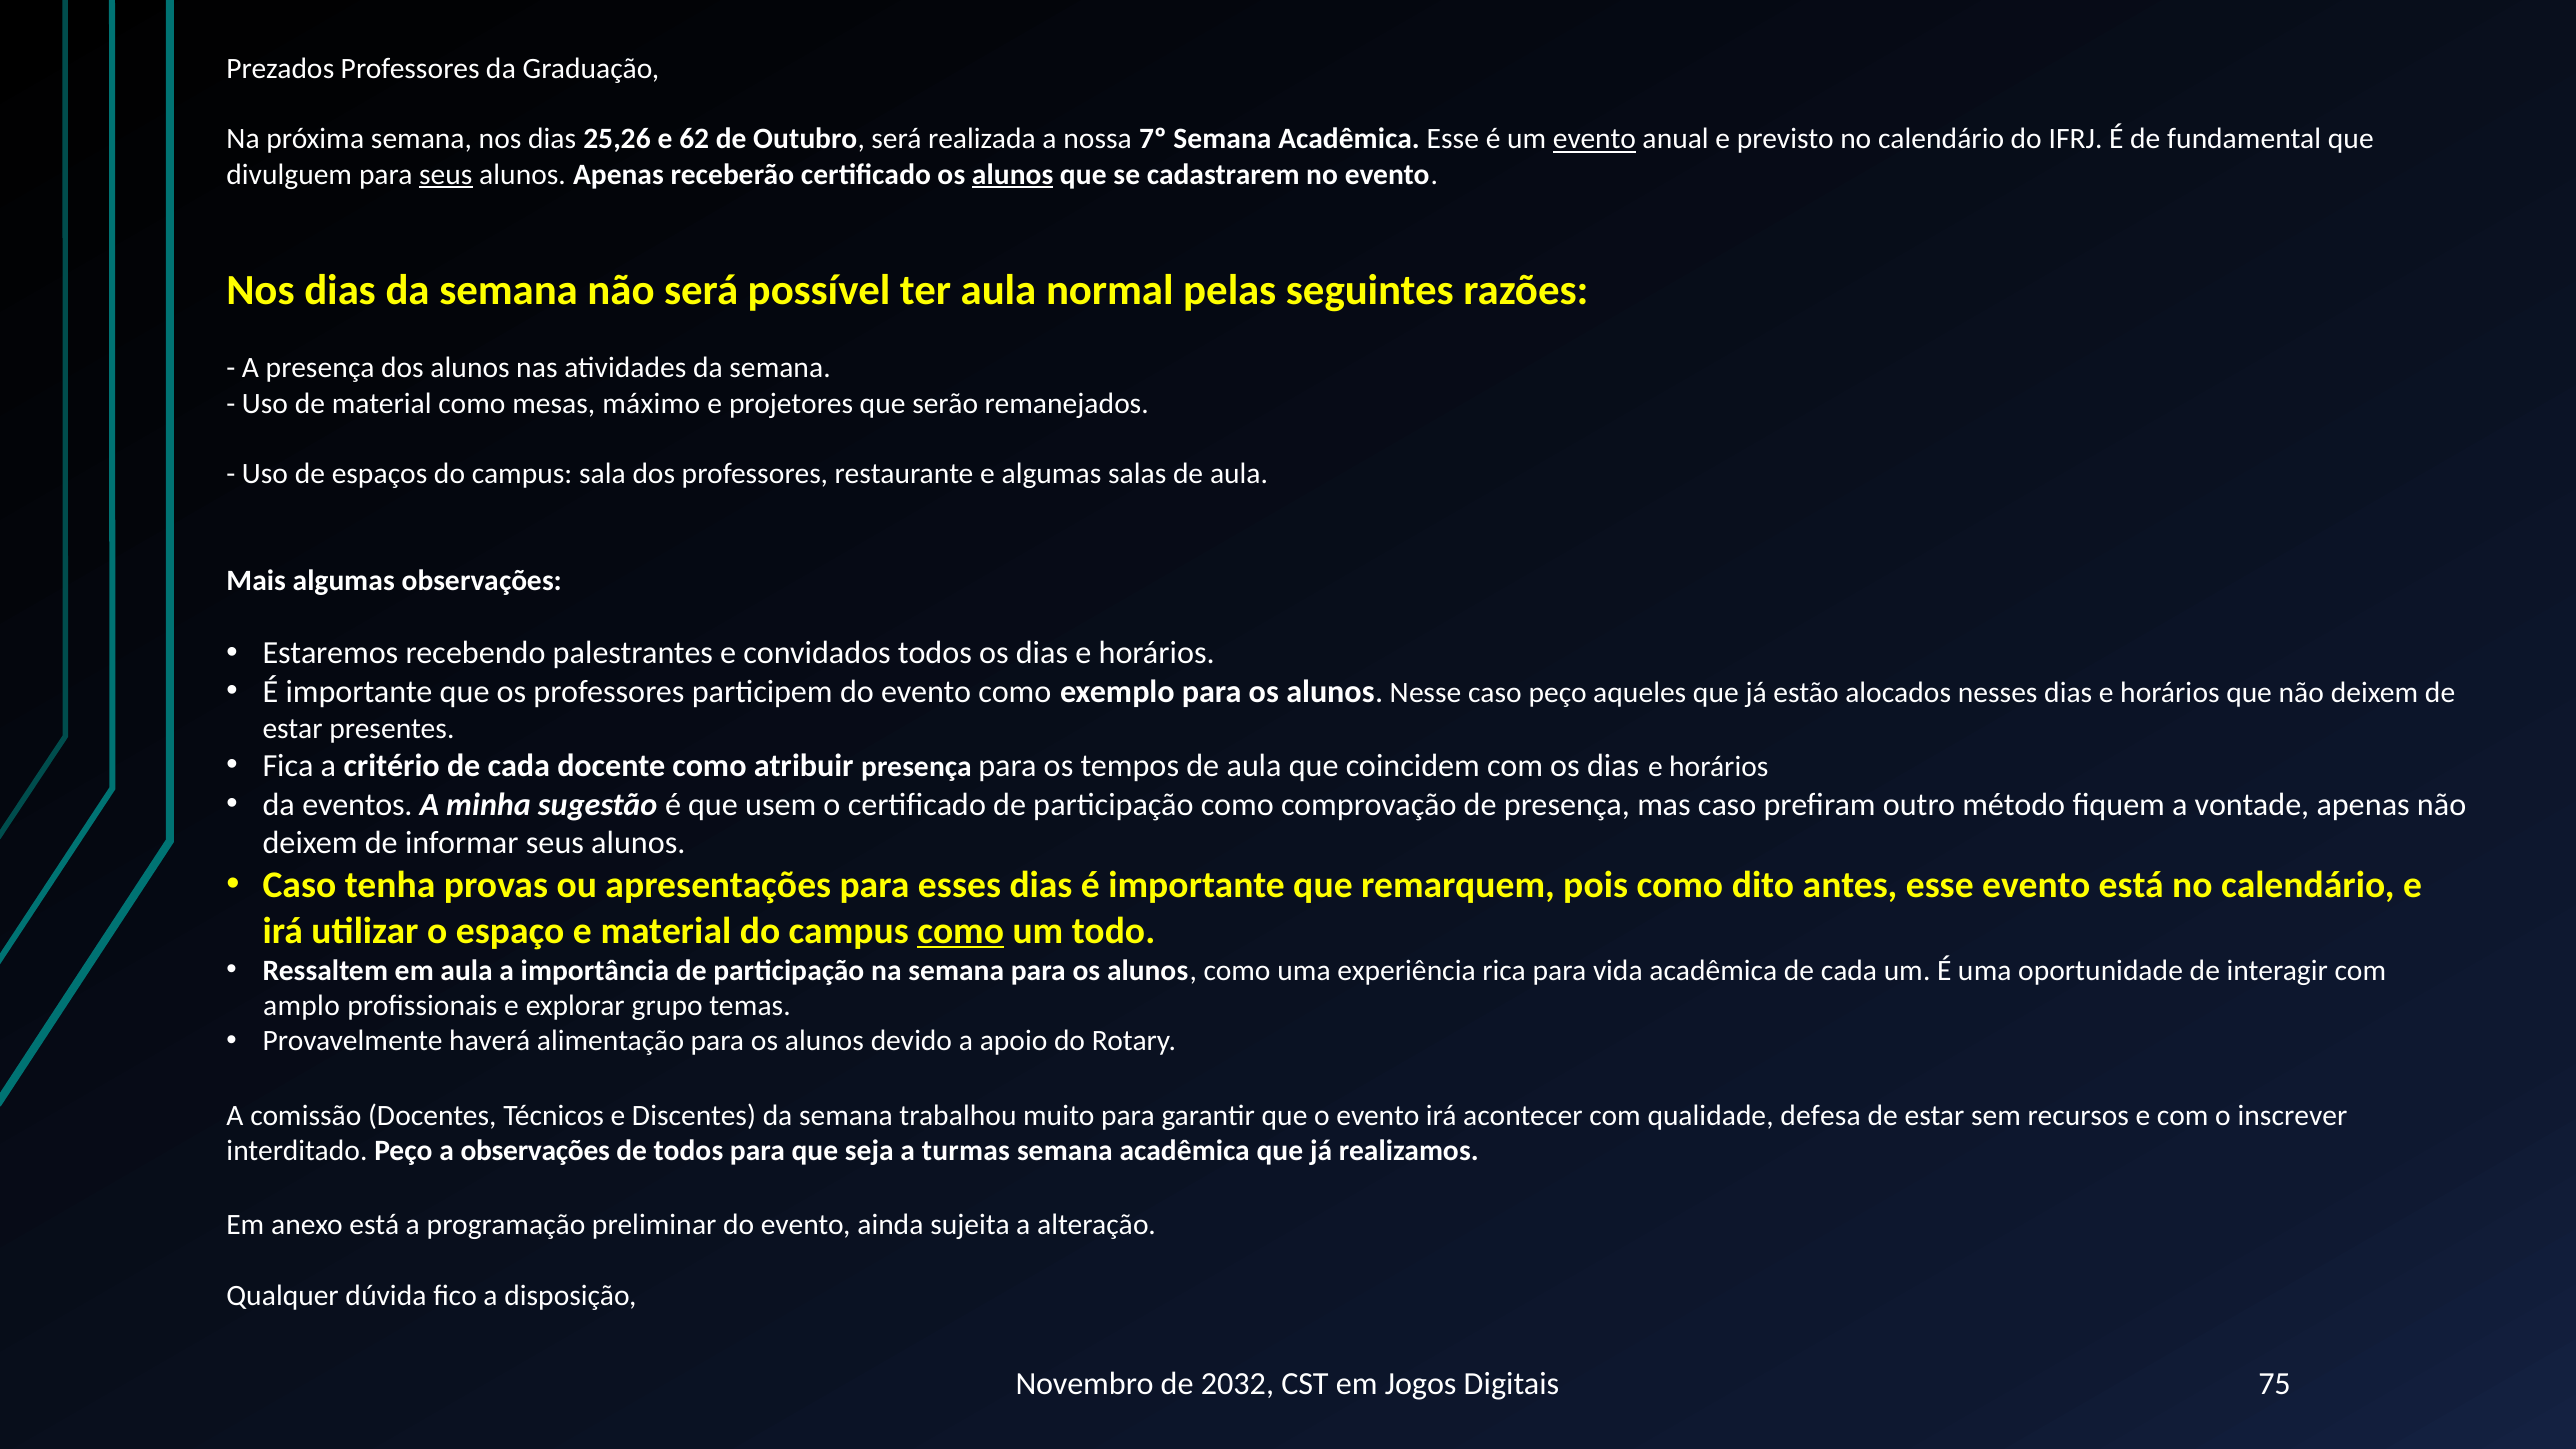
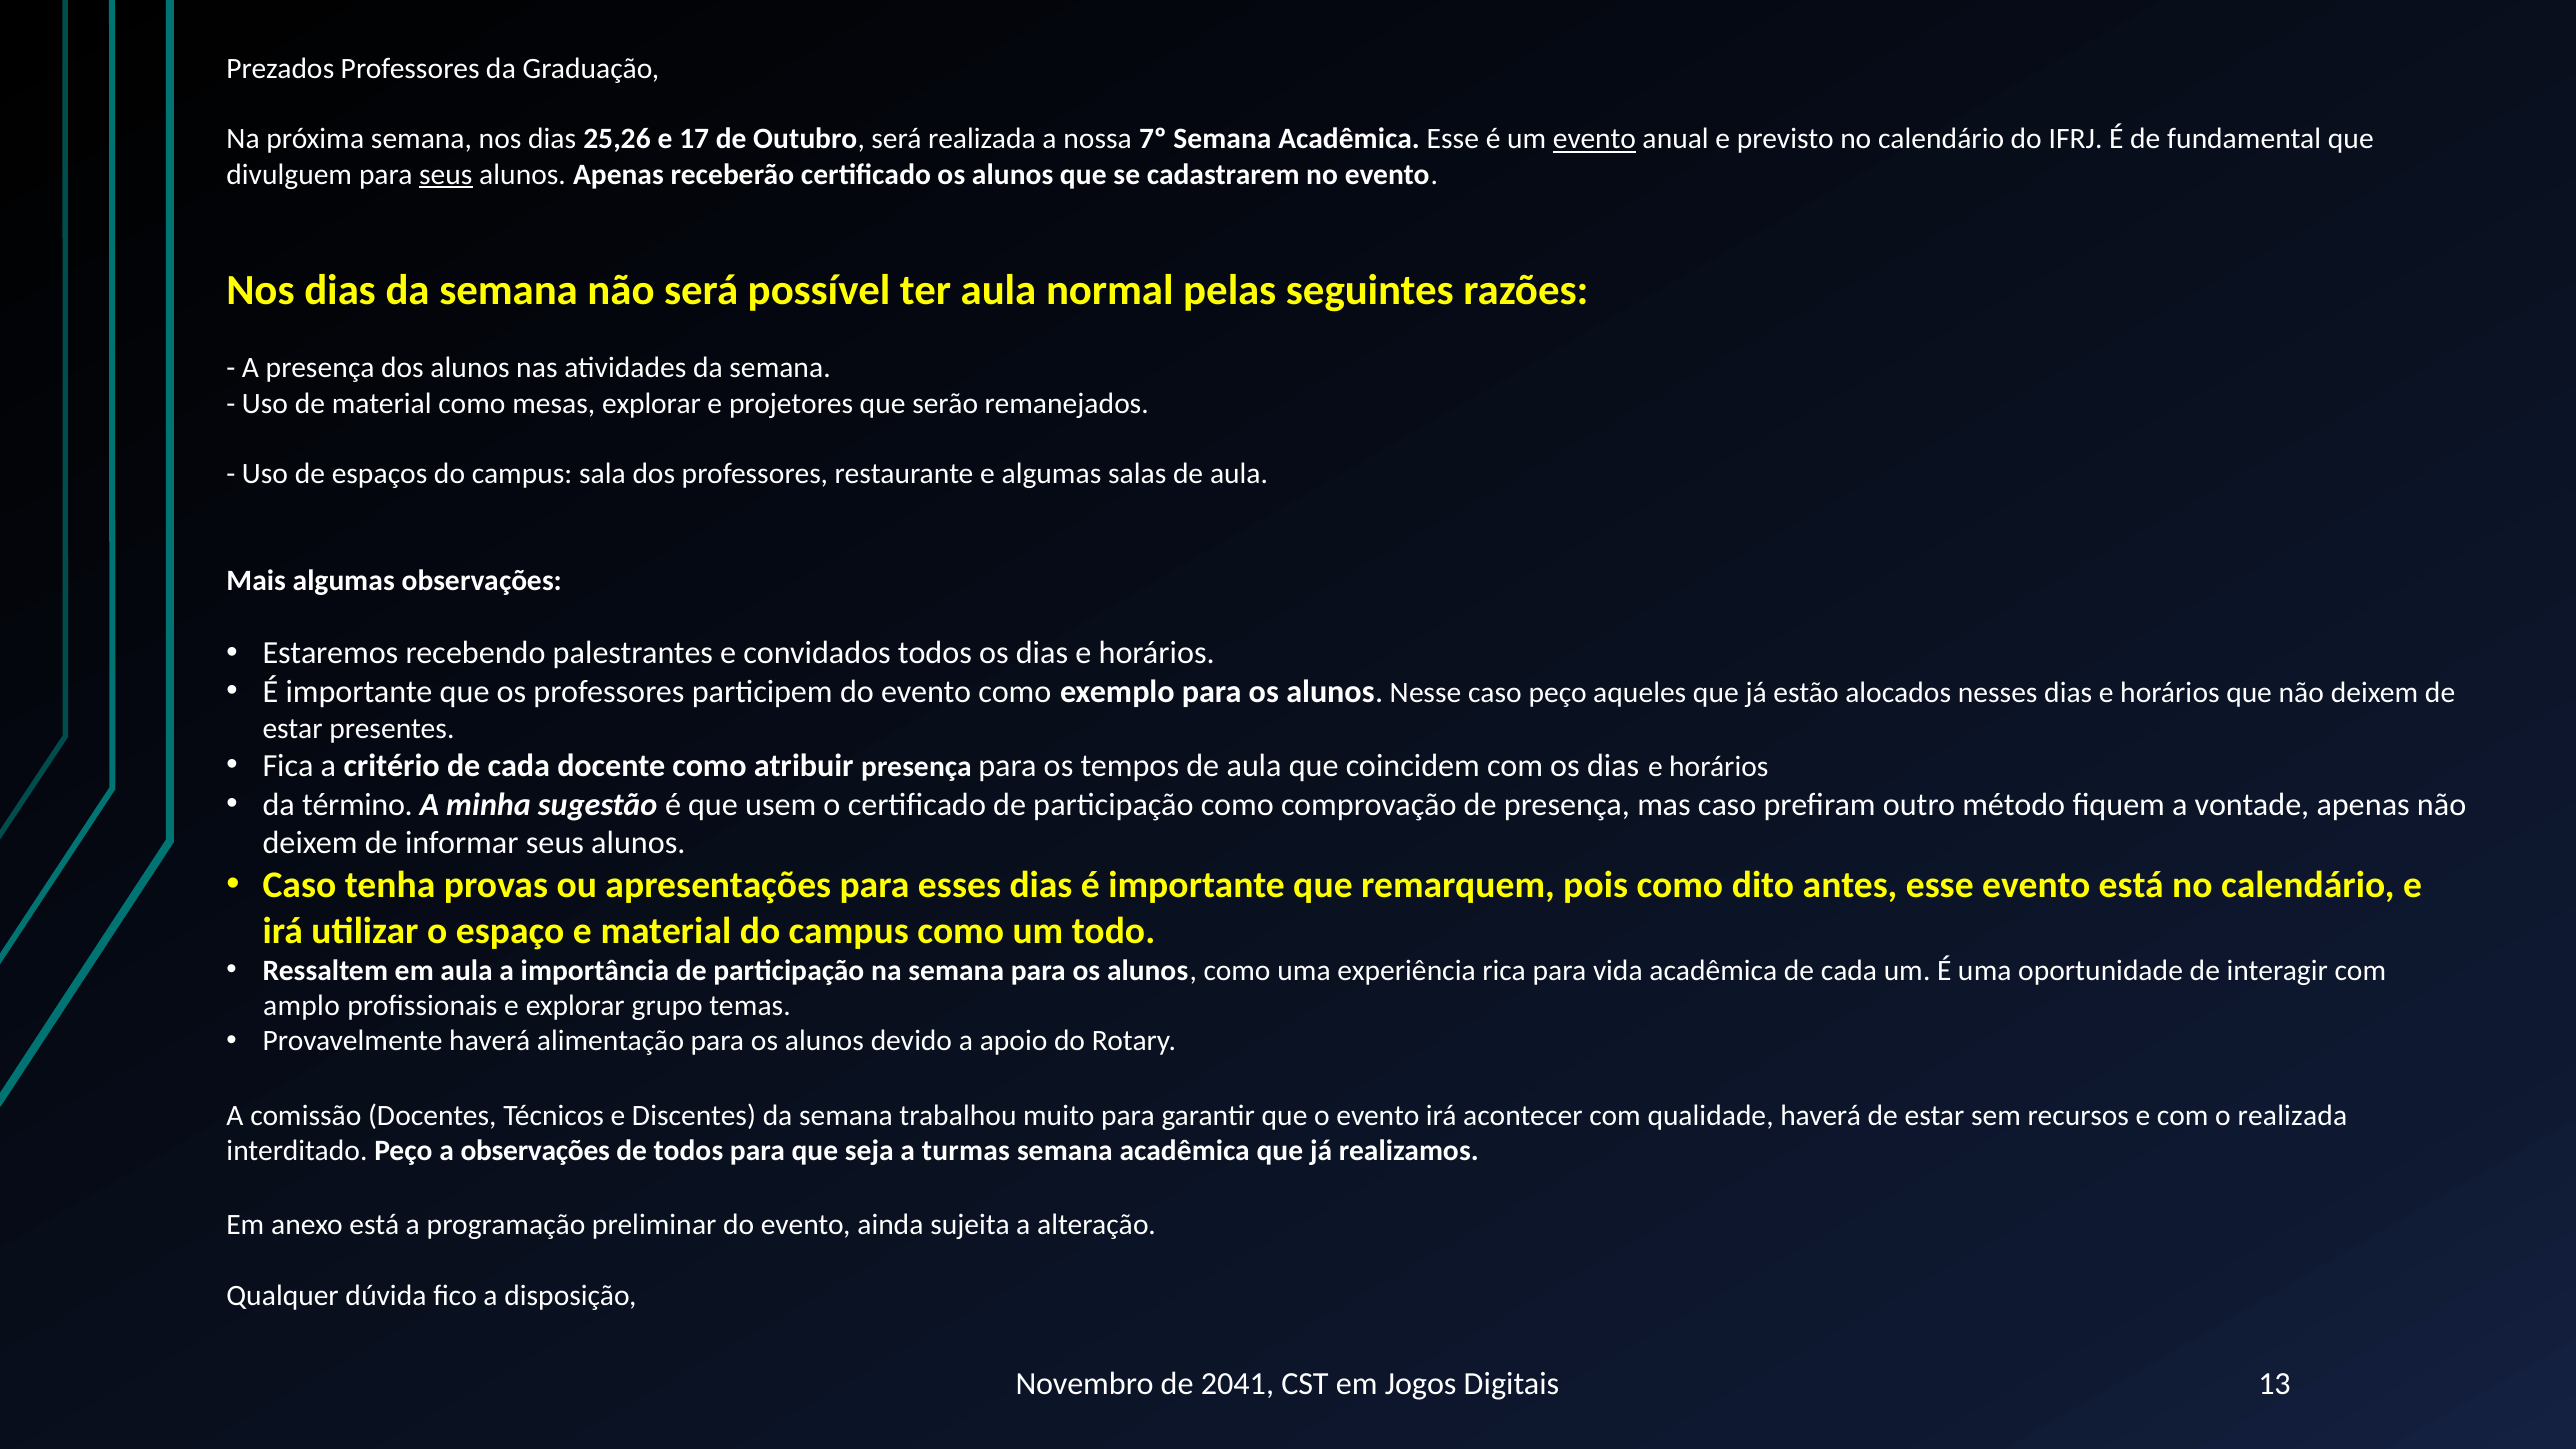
62: 62 -> 17 (694, 139)
alunos underline: present -> none (1013, 175)
mesas máximo: máximo -> explorar (651, 403)
eventos: eventos -> término (357, 805)
como underline: present -> none (961, 931)
qualidade defesa: defesa -> haverá (1821, 1116)
o inscrever: inscrever -> realizada (2292, 1116)
2032: 2032 -> 2041 (1237, 1384)
75: 75 -> 13 (2275, 1384)
